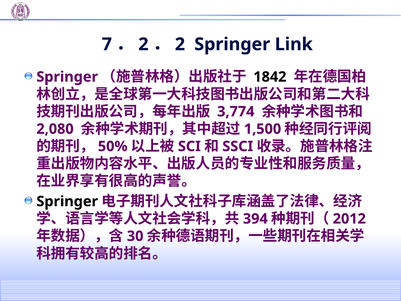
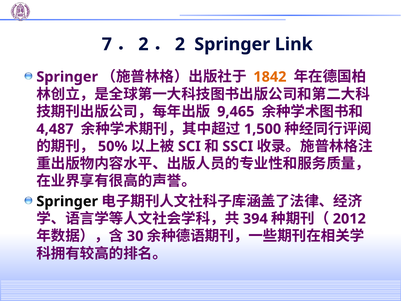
1842 colour: black -> orange (270, 77)
3,774: 3,774 -> 9,465 (236, 112)
2,080: 2,080 -> 4,487 (55, 129)
